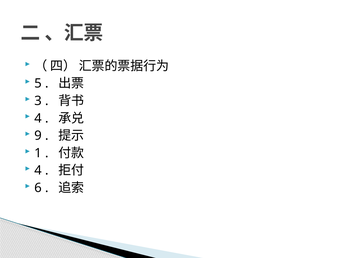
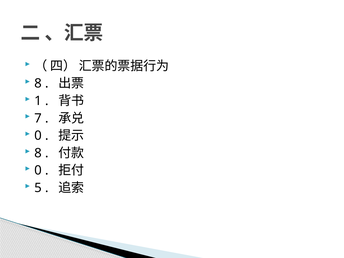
5: 5 -> 8 (38, 83)
3: 3 -> 1 (38, 101)
4: 4 -> 7 (38, 118)
9: 9 -> 0 (38, 136)
1: 1 -> 8 (38, 153)
4: 4 -> 0 (38, 170)
6: 6 -> 5 (38, 188)
